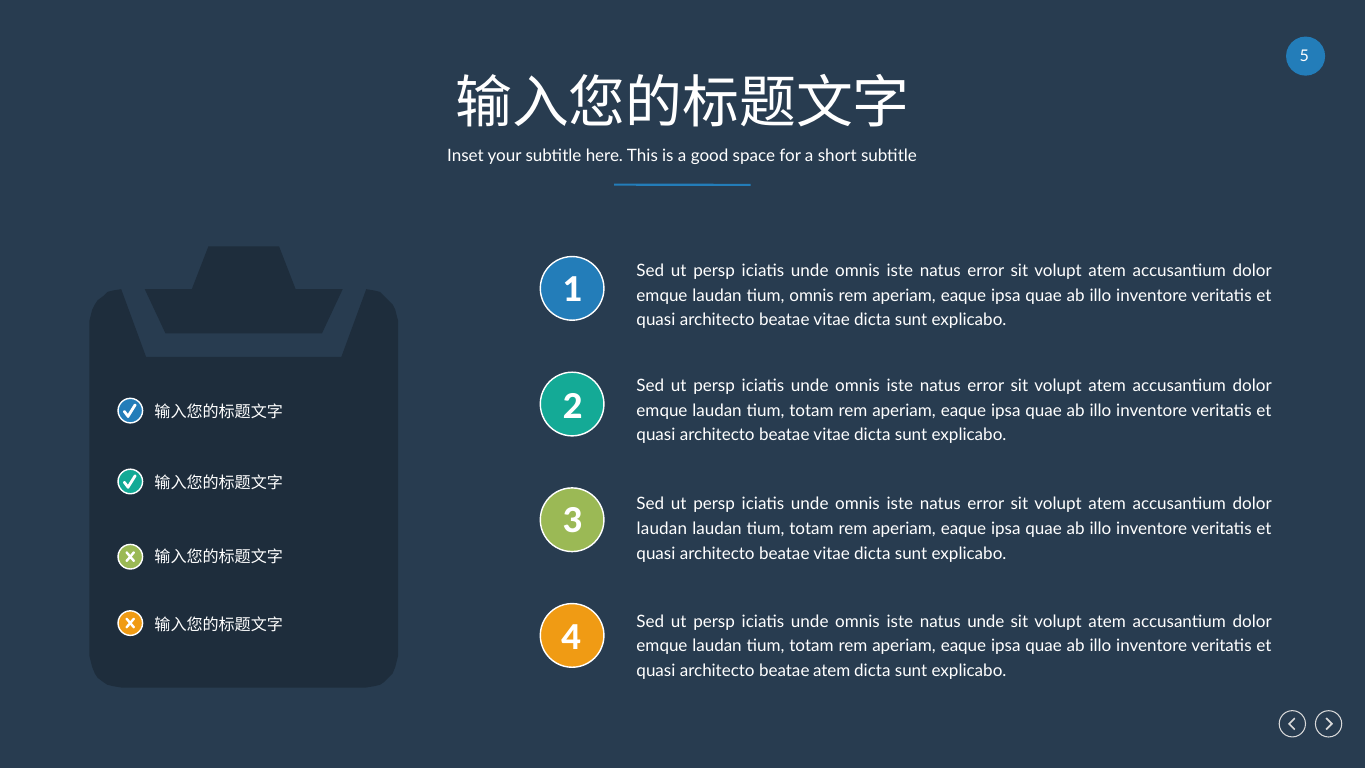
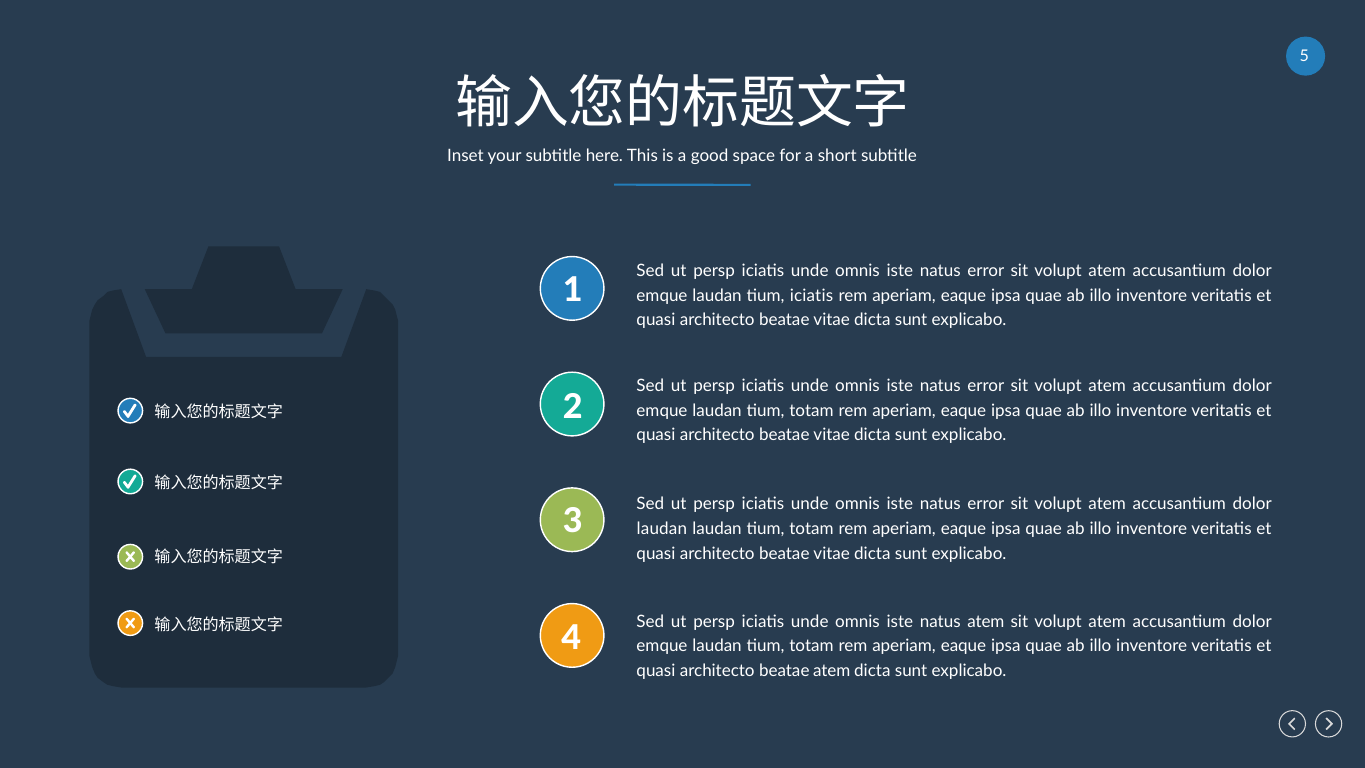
tium omnis: omnis -> iciatis (811, 295)
natus unde: unde -> atem (986, 621)
